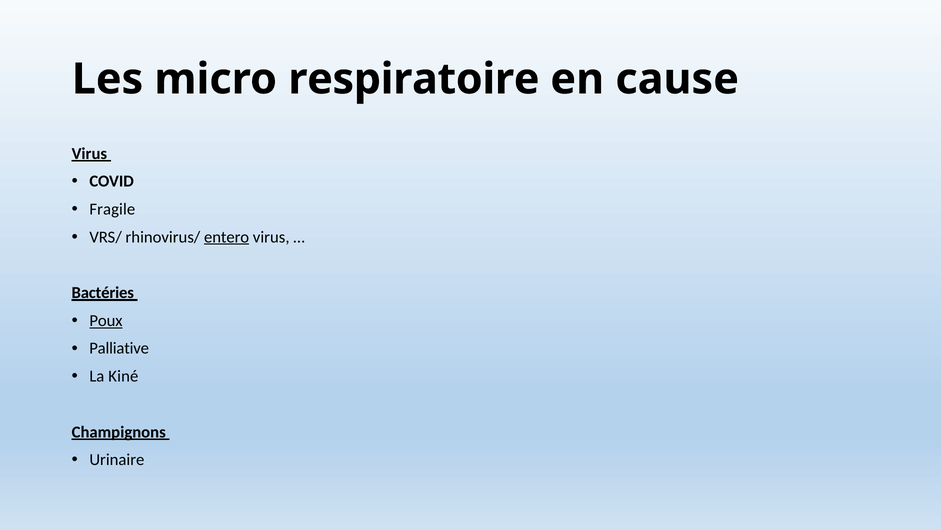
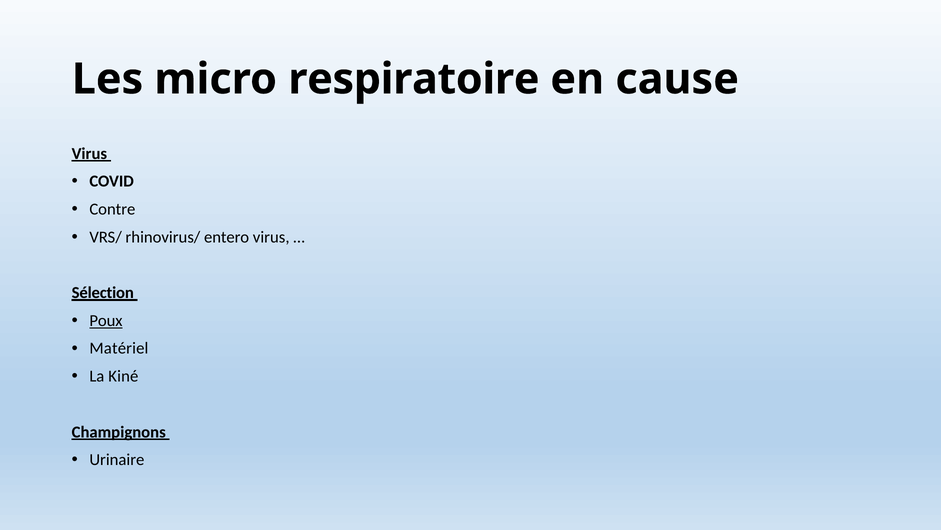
Fragile: Fragile -> Contre (112, 209)
entero underline: present -> none (227, 237)
Bactéries: Bactéries -> Sélection (103, 292)
Palliative: Palliative -> Matériel (119, 348)
